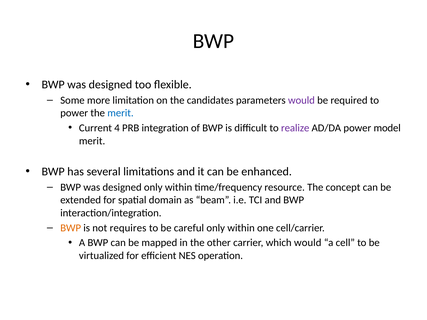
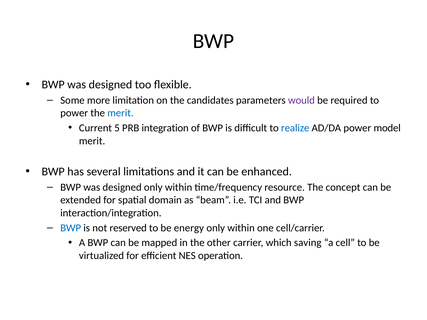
4: 4 -> 5 (117, 128)
realize colour: purple -> blue (295, 128)
BWP colour: orange -> blue (71, 228)
requires: requires -> reserved (128, 228)
careful: careful -> energy (189, 228)
which would: would -> saving (308, 243)
